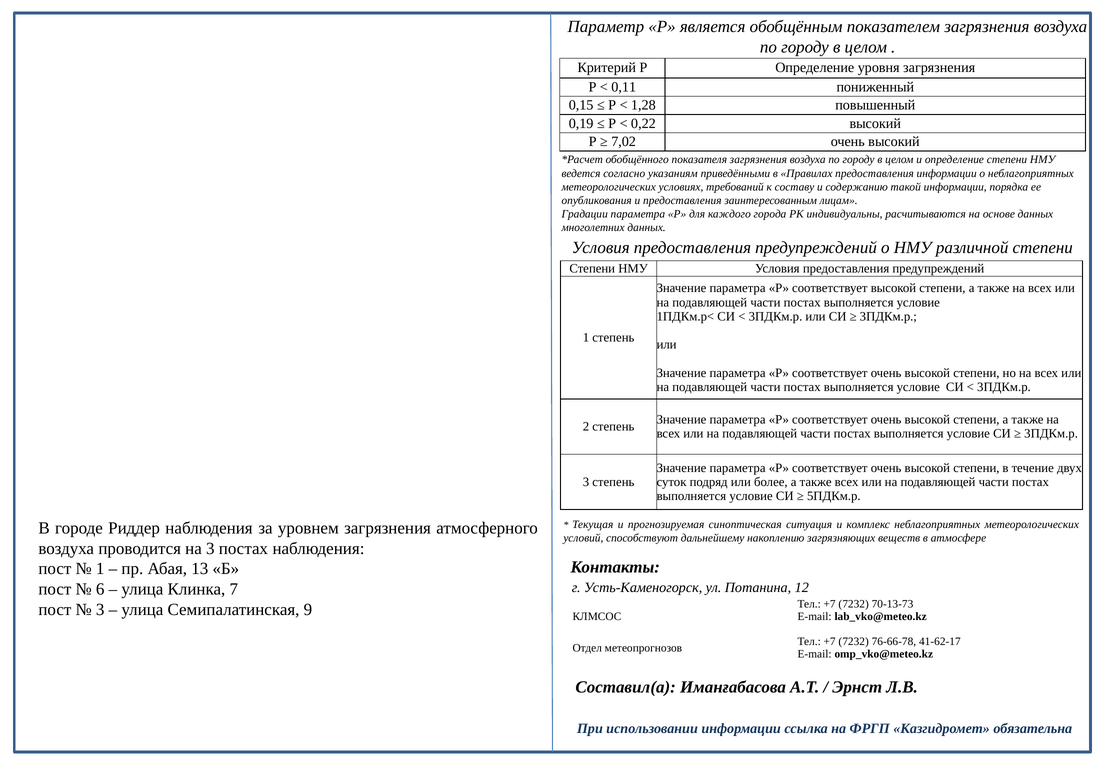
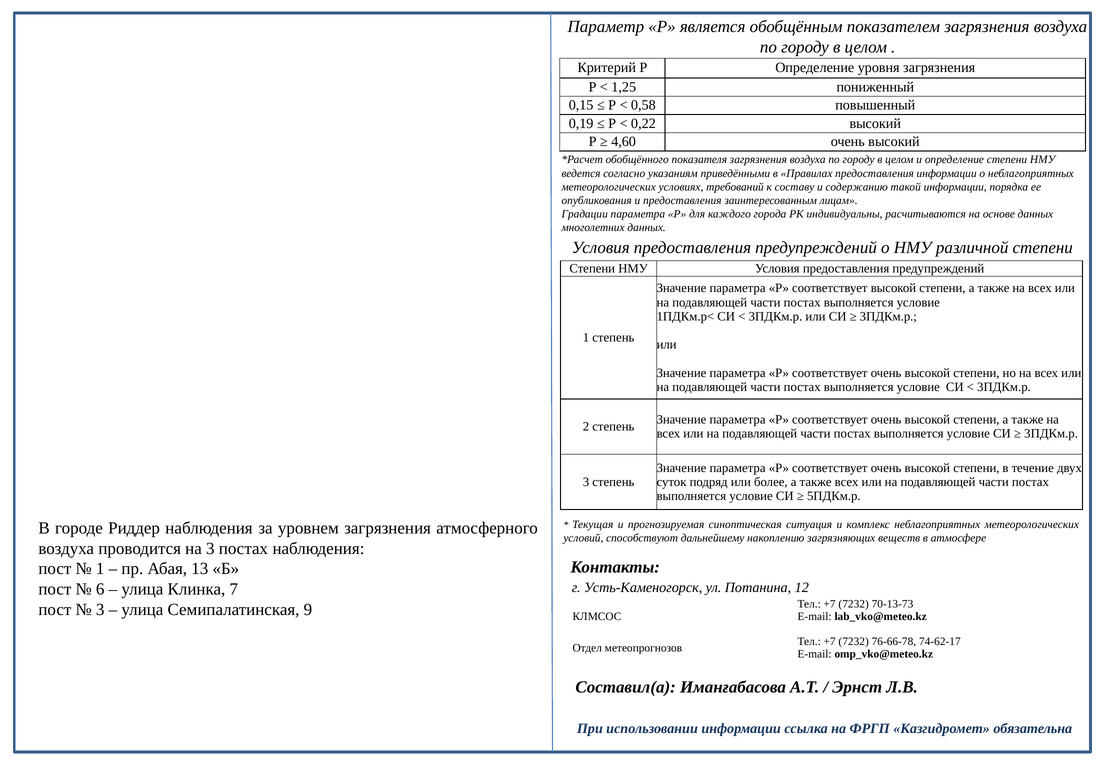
0,11: 0,11 -> 1,25 (624, 87)
1,28: 1,28 -> 0,58 (643, 105)
7,02: 7,02 -> 4,60 (624, 142)
41-62-17: 41-62-17 -> 74-62-17 (940, 642)
